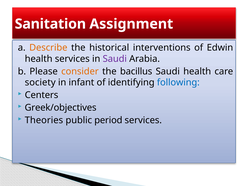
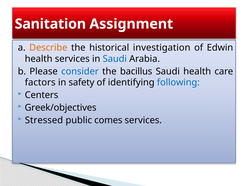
interventions: interventions -> investigation (162, 48)
Saudi colour: purple -> blue (115, 59)
consider colour: orange -> blue (80, 71)
society: society -> factors (40, 83)
infant: infant -> safety (81, 83)
Theories: Theories -> Stressed (44, 120)
period: period -> comes (108, 120)
